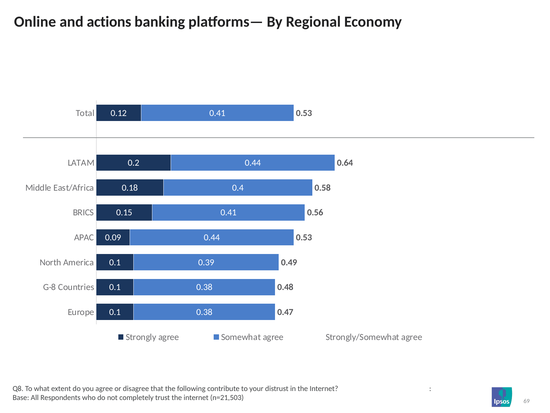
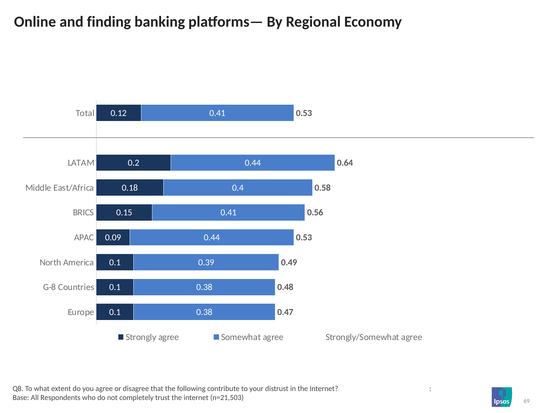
actions: actions -> finding (109, 22)
